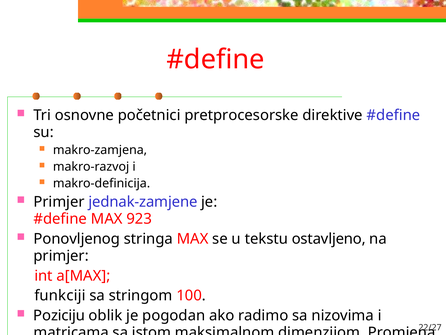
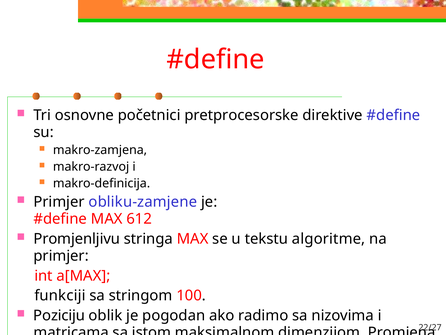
jednak-zamjene: jednak-zamjene -> obliku-zamjene (143, 202)
923: 923 -> 612 (139, 219)
Ponovljenog: Ponovljenog -> Promjenljivu (77, 238)
ostavljeno: ostavljeno -> algoritme (329, 238)
